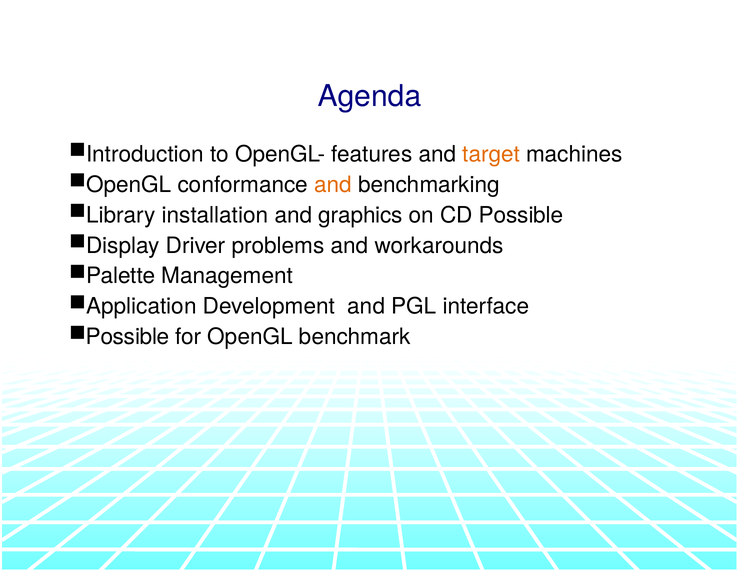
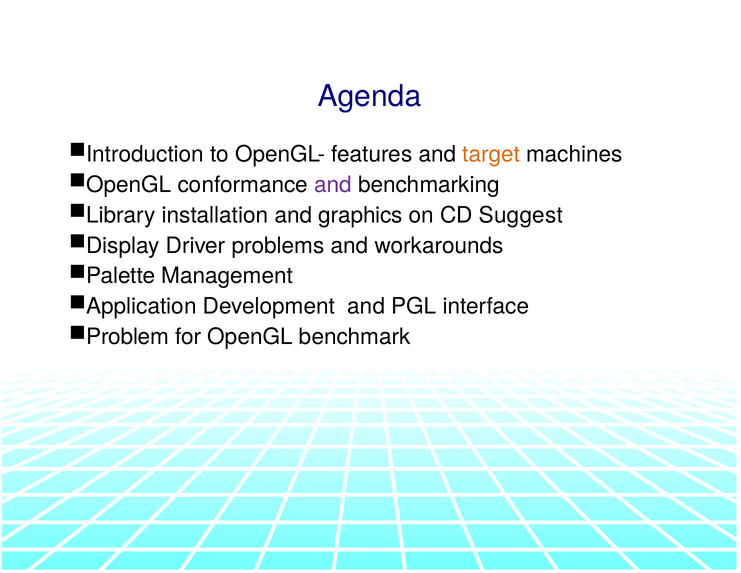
and colour: orange -> purple (333, 185)
CD Possible: Possible -> Suggest (521, 215)
Possible: Possible -> Problem (128, 337)
